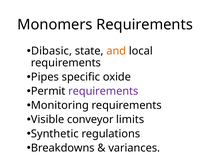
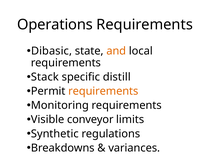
Monomers: Monomers -> Operations (55, 25)
Pipes: Pipes -> Stack (45, 77)
oxide: oxide -> distill (117, 77)
requirements colour: purple -> orange (103, 91)
